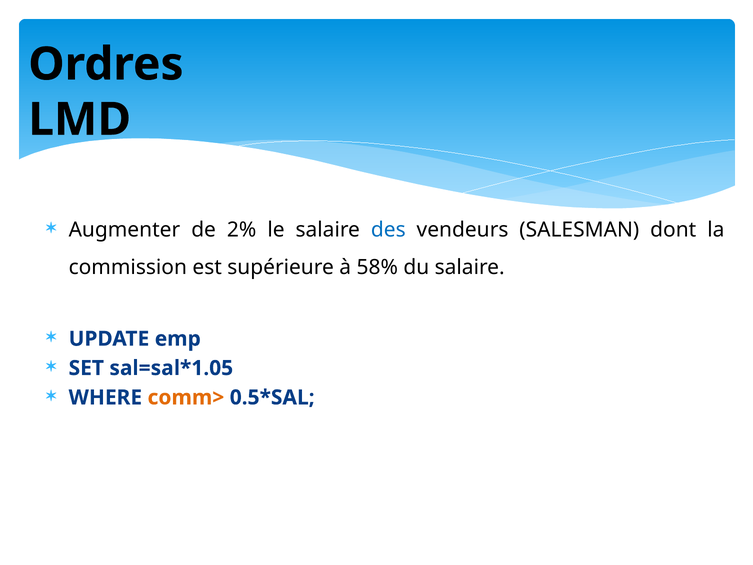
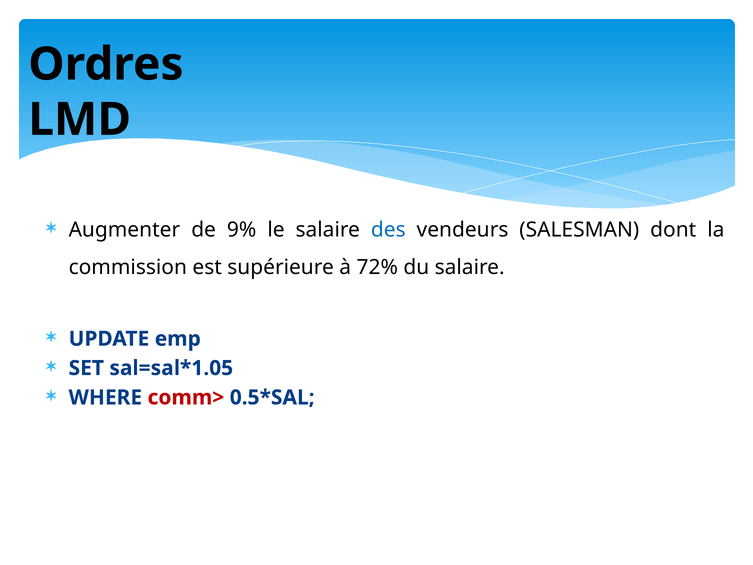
2%: 2% -> 9% (242, 230)
58%: 58% -> 72% (377, 267)
comm> colour: orange -> red (186, 397)
